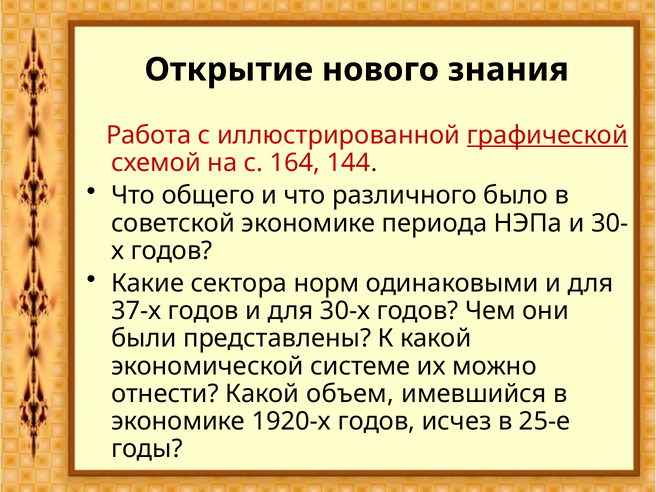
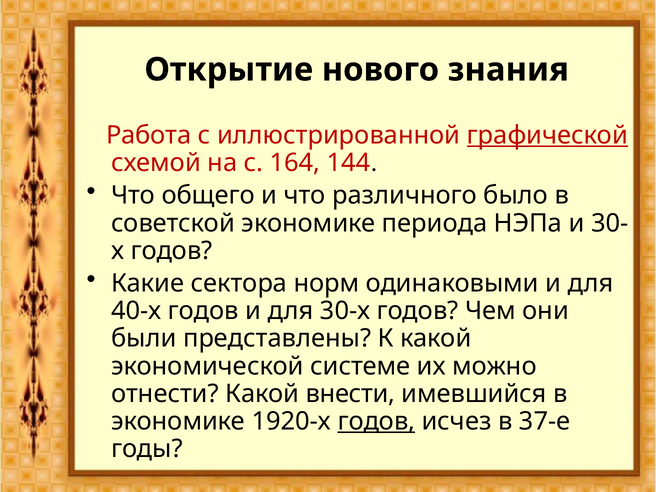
37-х: 37-х -> 40-х (136, 311)
объем: объем -> внести (350, 394)
годов underline: none -> present (376, 421)
25-е: 25-е -> 37-е (545, 421)
